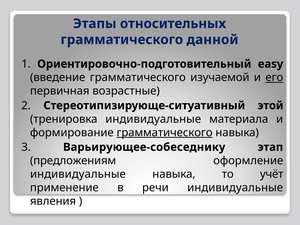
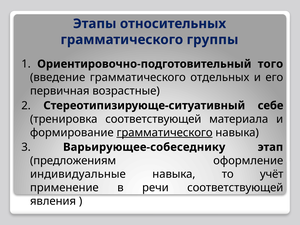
данной: данной -> группы (213, 40)
easy: easy -> того (270, 64)
изучаемой: изучаемой -> отдельных (220, 77)
его underline: present -> none (274, 77)
этой: этой -> себе (271, 106)
тренировка индивидуальные: индивидуальные -> соответствующей (153, 119)
речи индивидуальные: индивидуальные -> соответствующей (235, 188)
